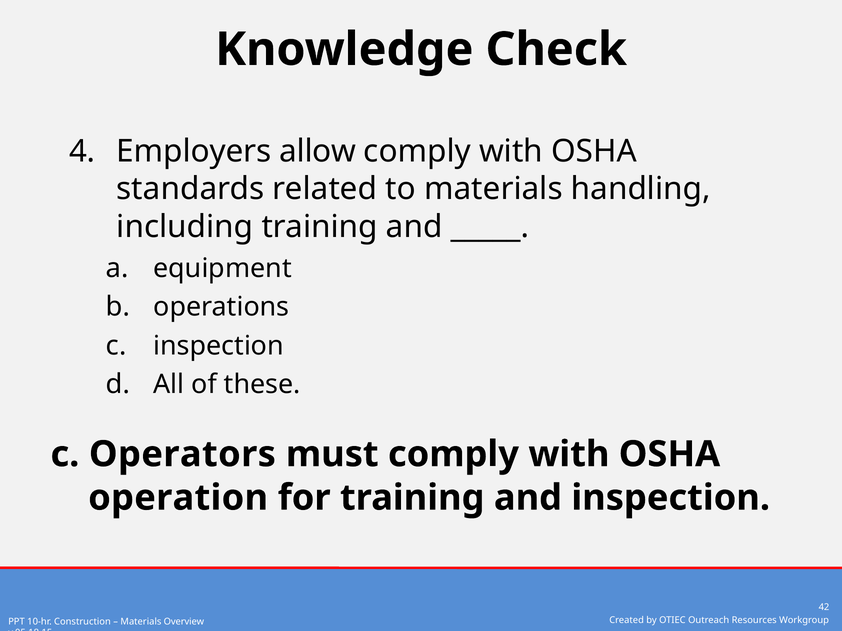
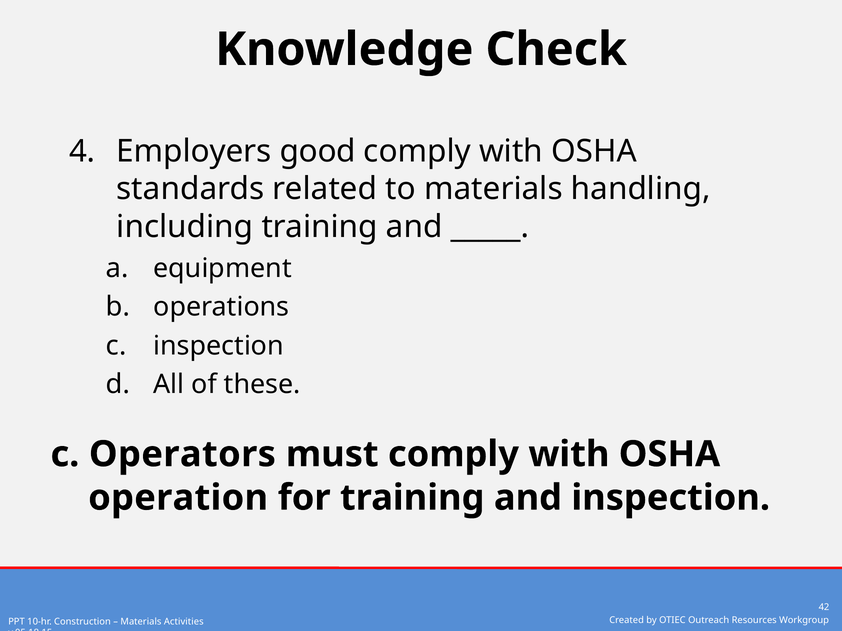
allow: allow -> good (318, 151)
Overview: Overview -> Activities (184, 622)
